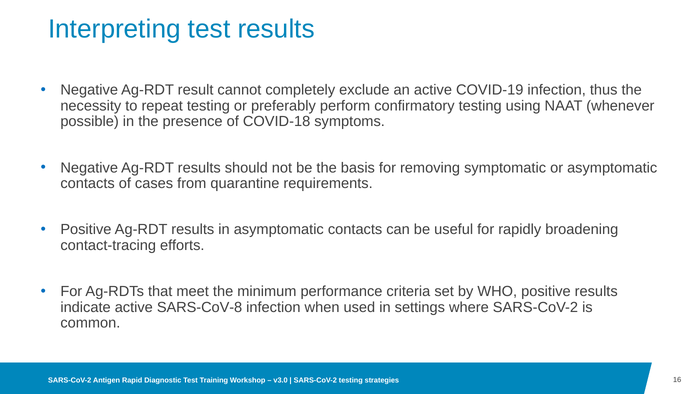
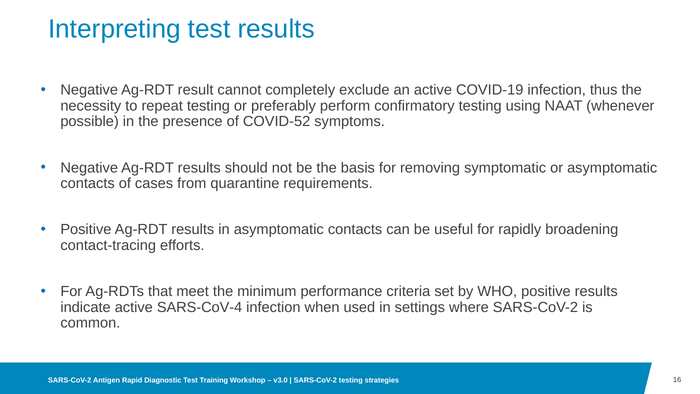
COVID-18: COVID-18 -> COVID-52 (277, 122)
SARS-CoV-8: SARS-CoV-8 -> SARS-CoV-4 (200, 307)
